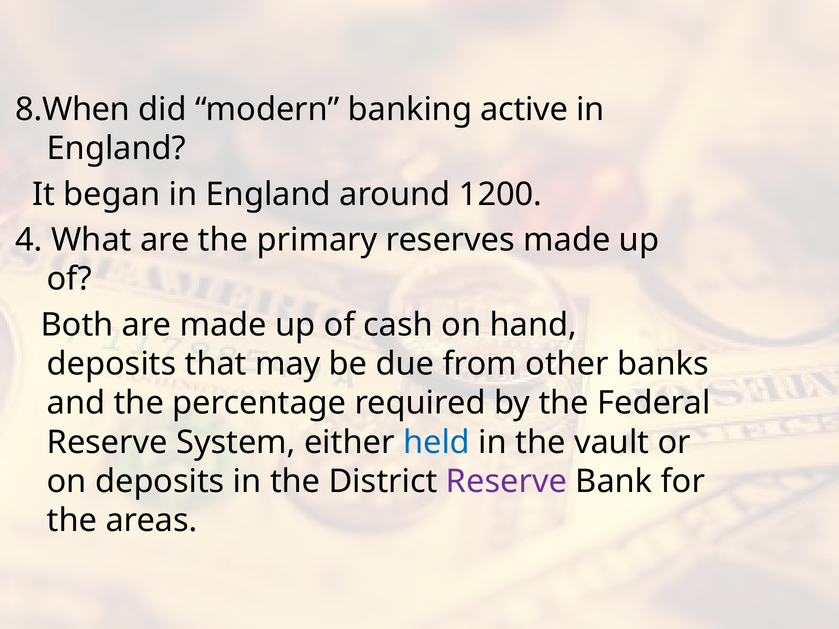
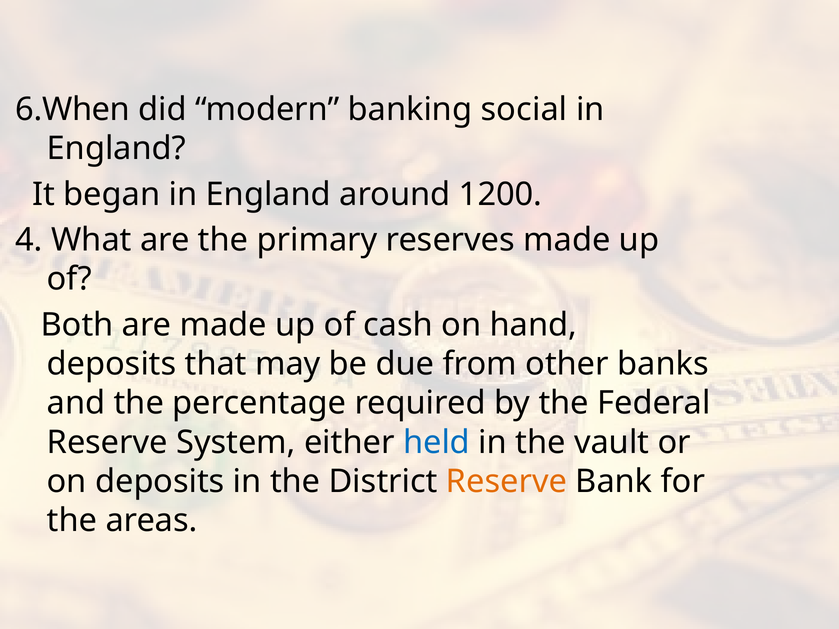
8.When: 8.When -> 6.When (73, 109)
active: active -> social (524, 109)
Reserve colour: purple -> orange (506, 482)
